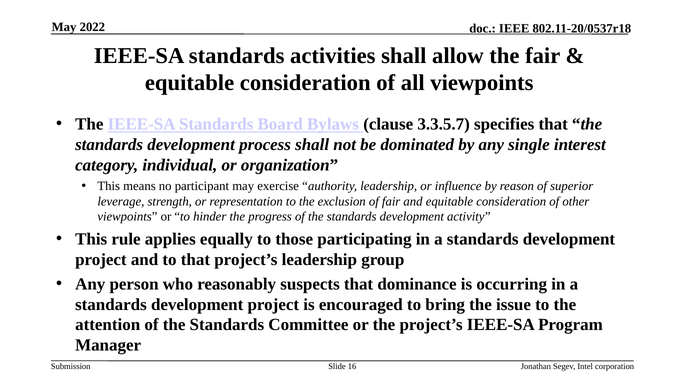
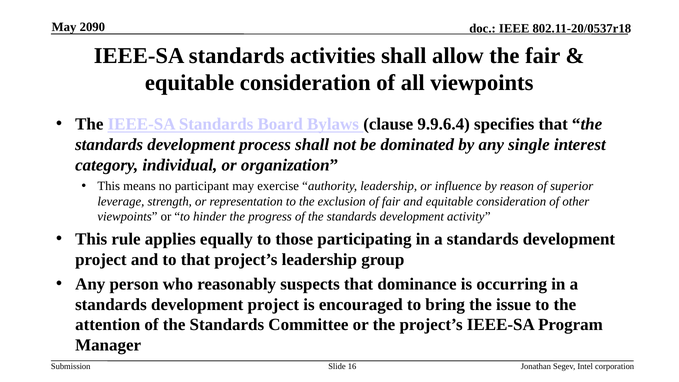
2022: 2022 -> 2090 (92, 27)
3.3.5.7: 3.3.5.7 -> 9.9.6.4 (444, 124)
